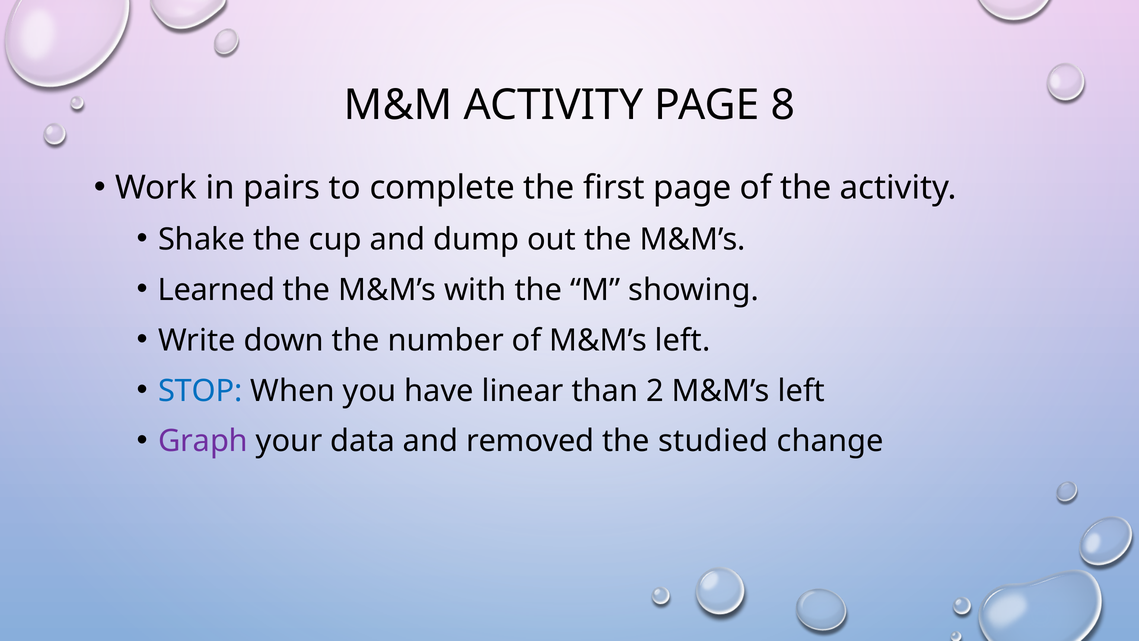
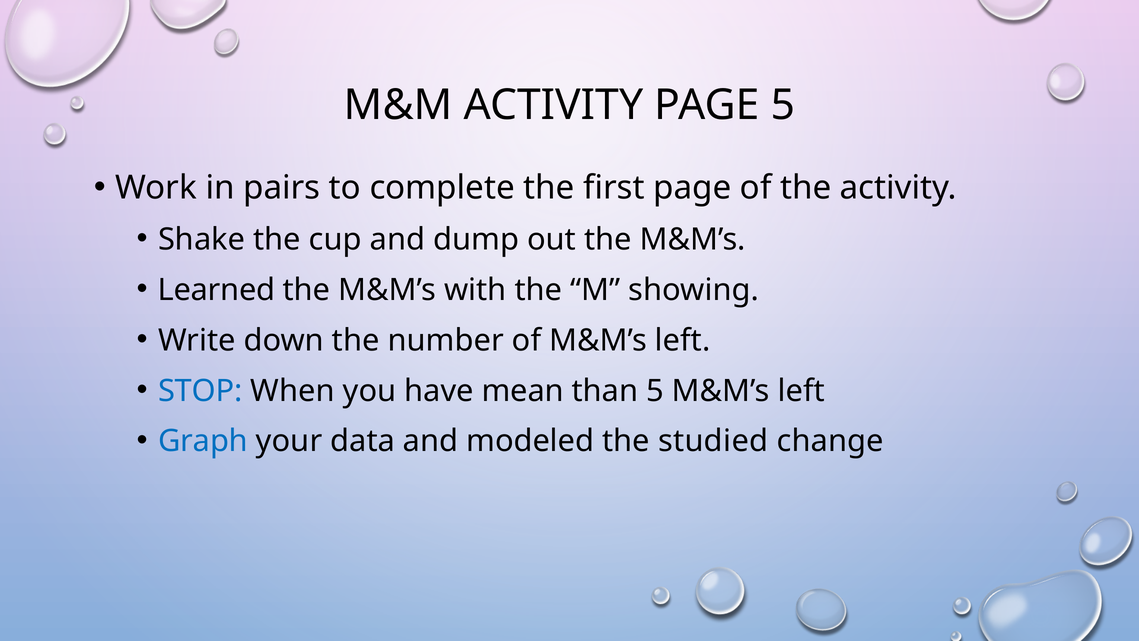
PAGE 8: 8 -> 5 (783, 105)
linear: linear -> mean (523, 391)
than 2: 2 -> 5 (655, 391)
Graph colour: purple -> blue (203, 441)
removed: removed -> modeled (530, 441)
